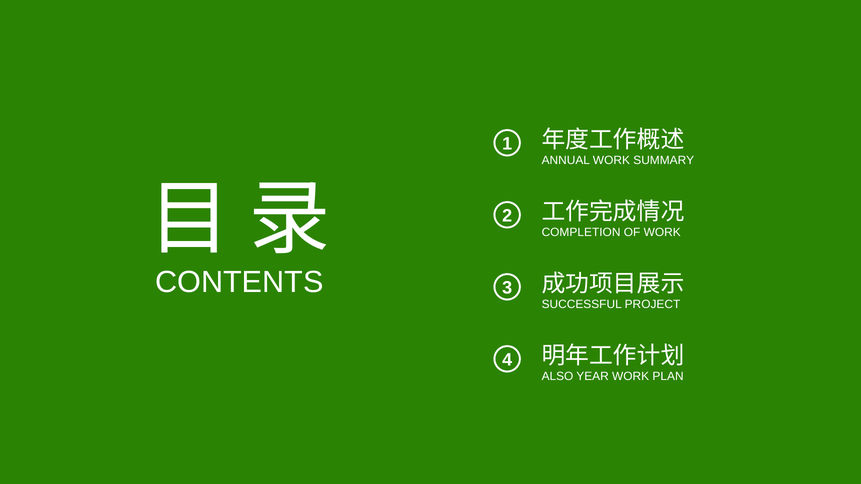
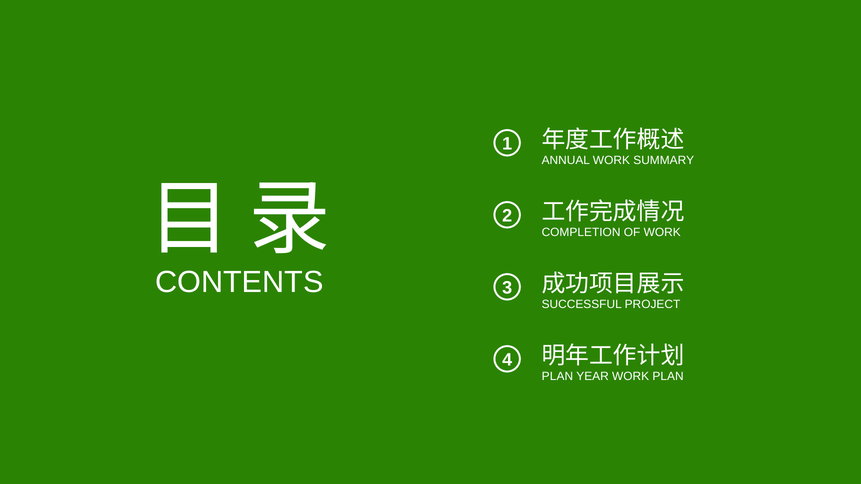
ALSO: ALSO -> PLAN (557, 377)
